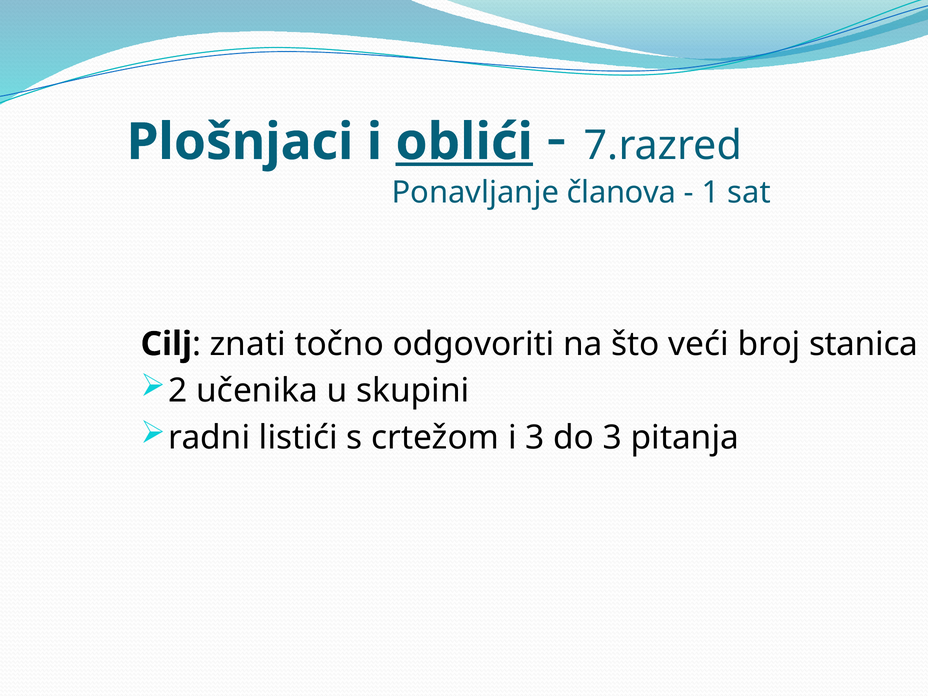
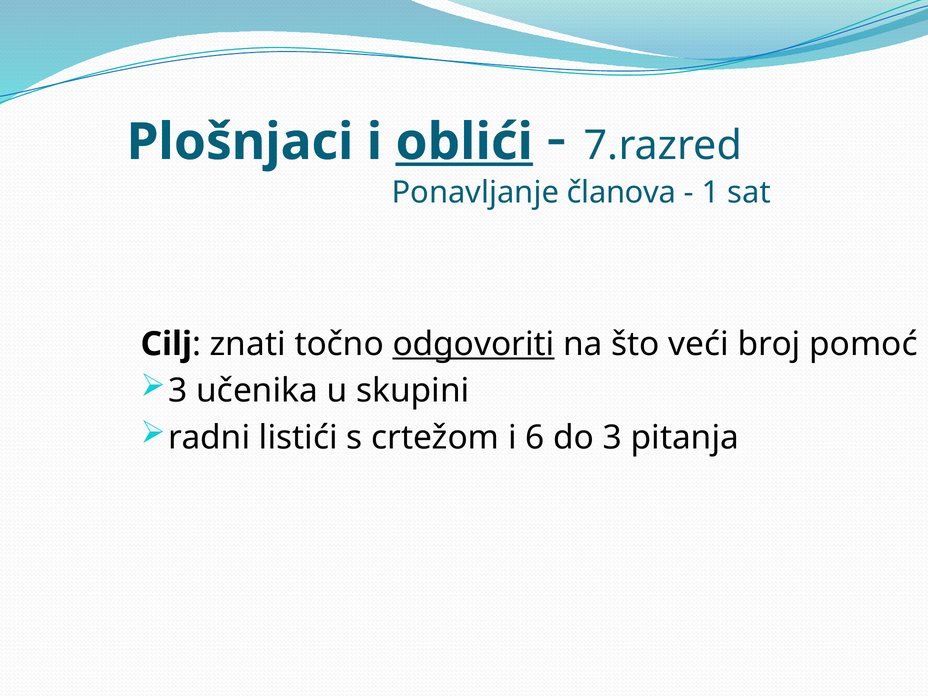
odgovoriti underline: none -> present (474, 344)
stanica: stanica -> pomoć (863, 344)
2: 2 -> 3 (178, 391)
i 3: 3 -> 6 (535, 438)
